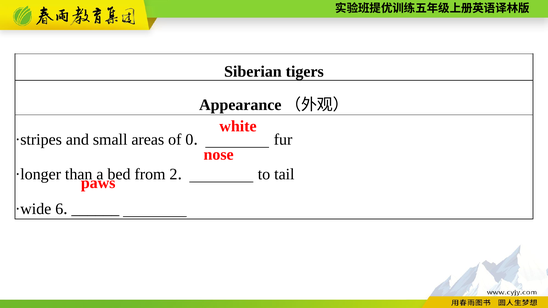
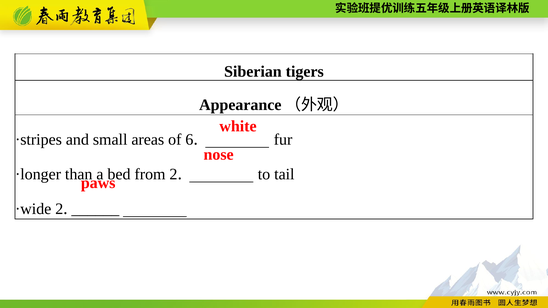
0: 0 -> 6 (189, 140)
·wide 6: 6 -> 2 (59, 209)
